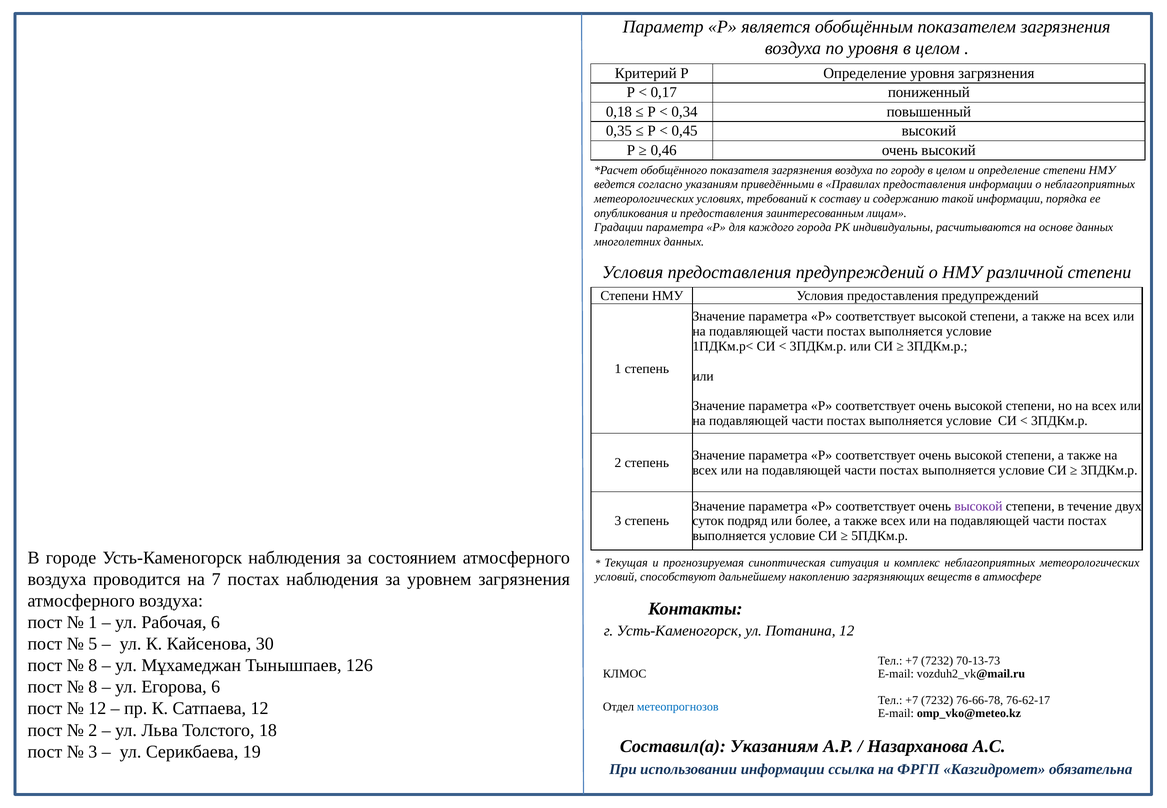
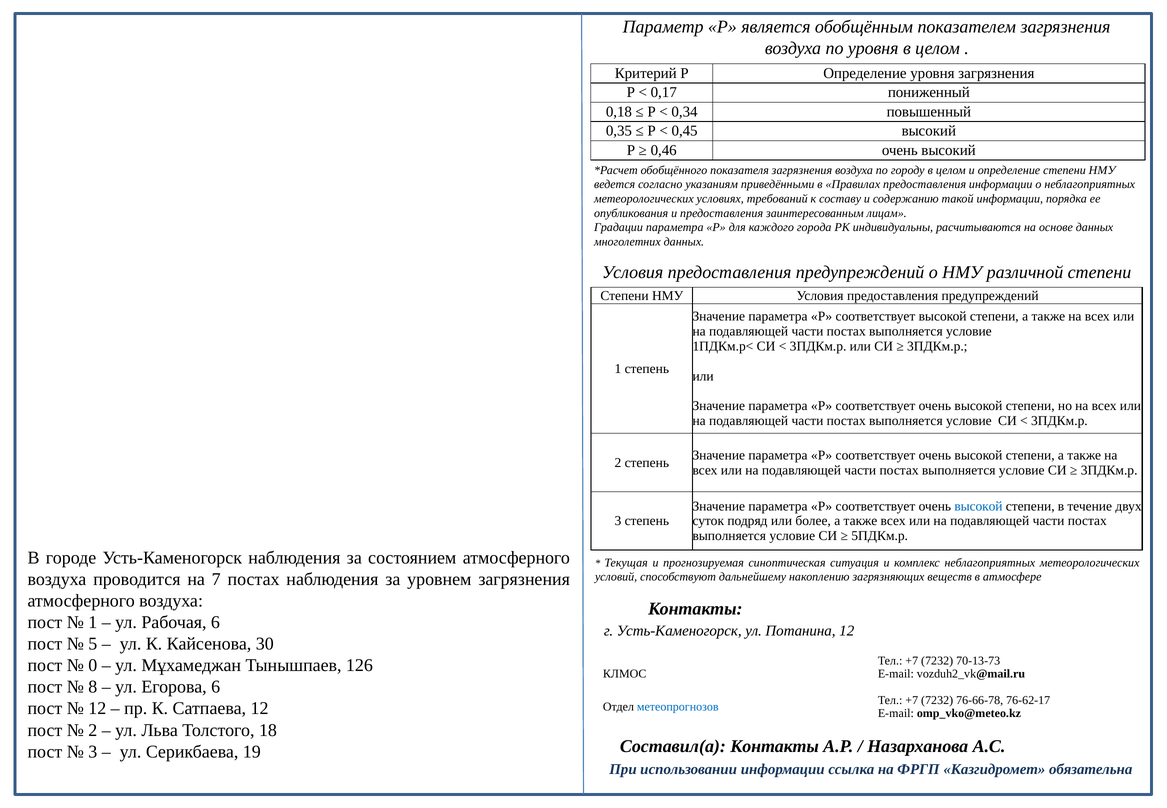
высокой colour: purple -> blue (978, 506)
8: 8 -> 0 (93, 665)
Составил(а Указаниям: Указаниям -> Контакты (775, 746)
